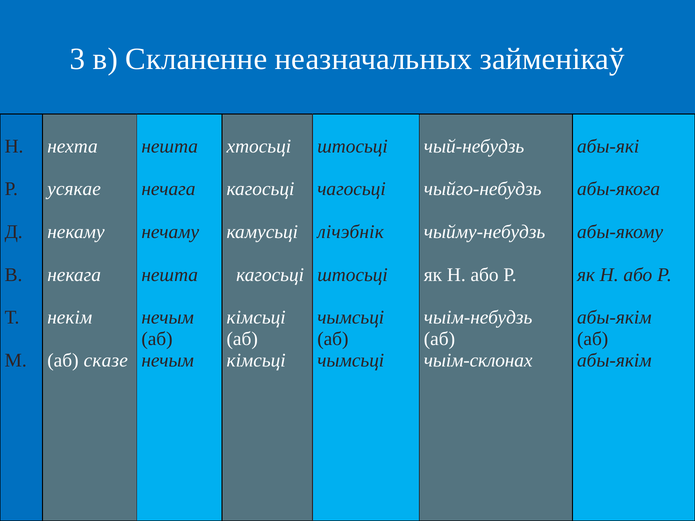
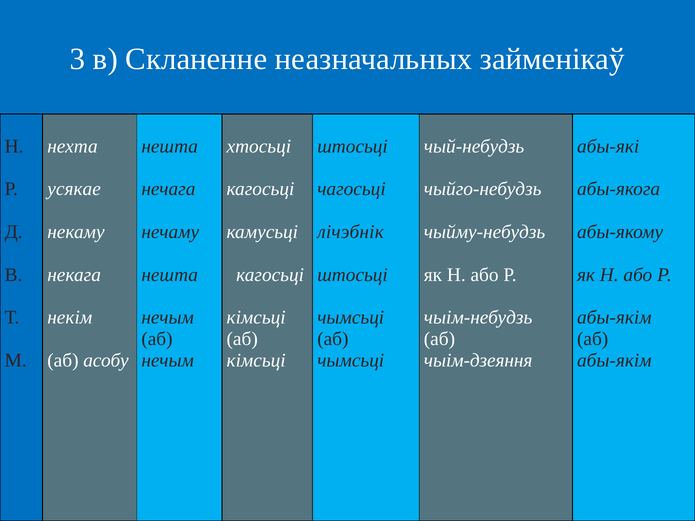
сказе: сказе -> асобу (106, 361)
чыім-склонах: чыім-склонах -> чыім-дзеяння (478, 361)
